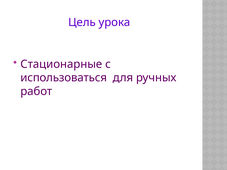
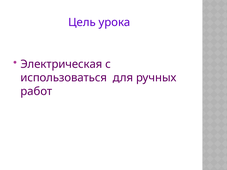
Стационарные: Стационарные -> Электрическая (61, 64)
